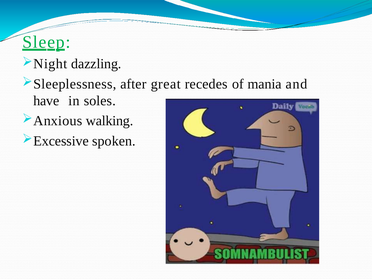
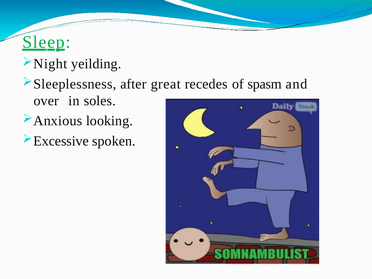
dazzling: dazzling -> yeilding (96, 64)
mania: mania -> spasm (265, 84)
have: have -> over (46, 101)
walking: walking -> looking (109, 121)
